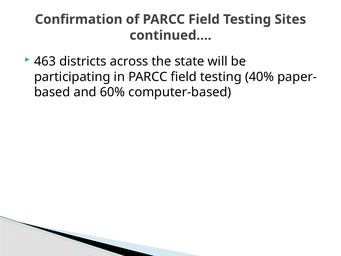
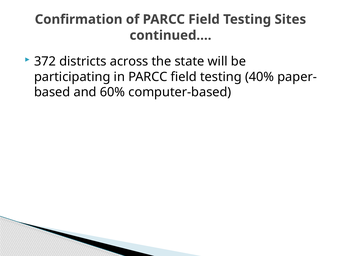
463: 463 -> 372 (45, 61)
